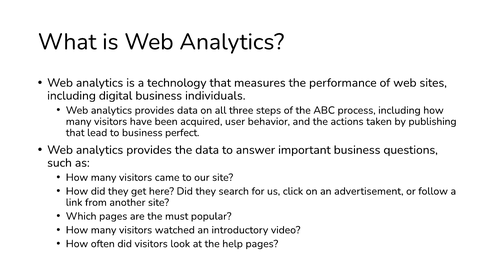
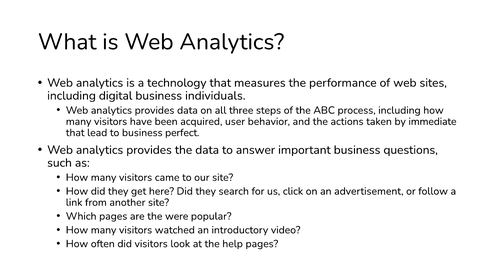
publishing: publishing -> immediate (433, 121)
must: must -> were (177, 216)
